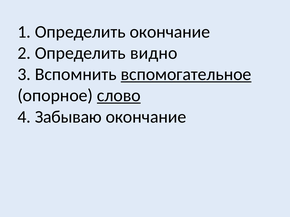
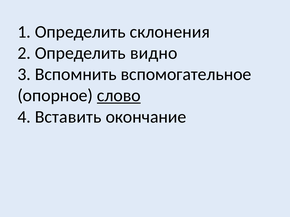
Определить окончание: окончание -> склонения (170, 32)
вспомогательное underline: present -> none (186, 74)
Забываю: Забываю -> Вставить (68, 117)
